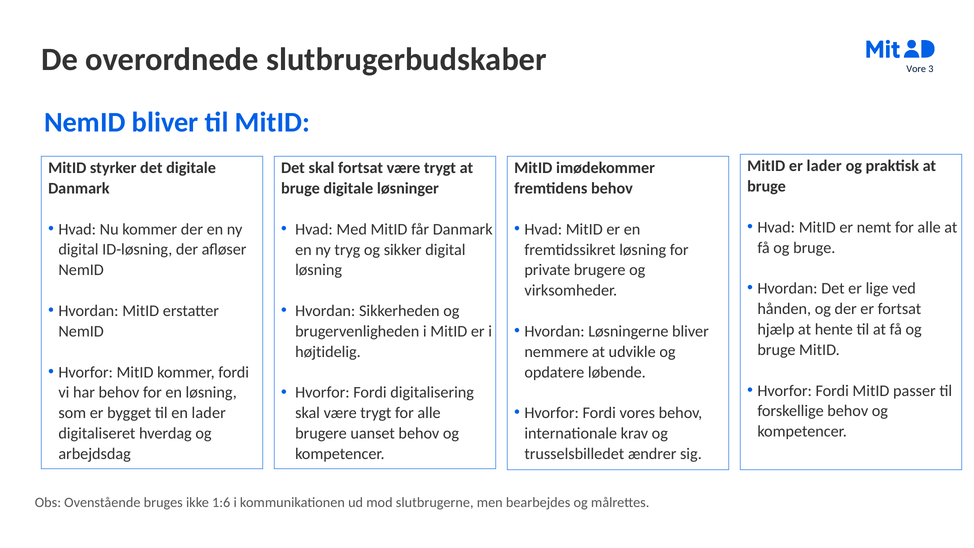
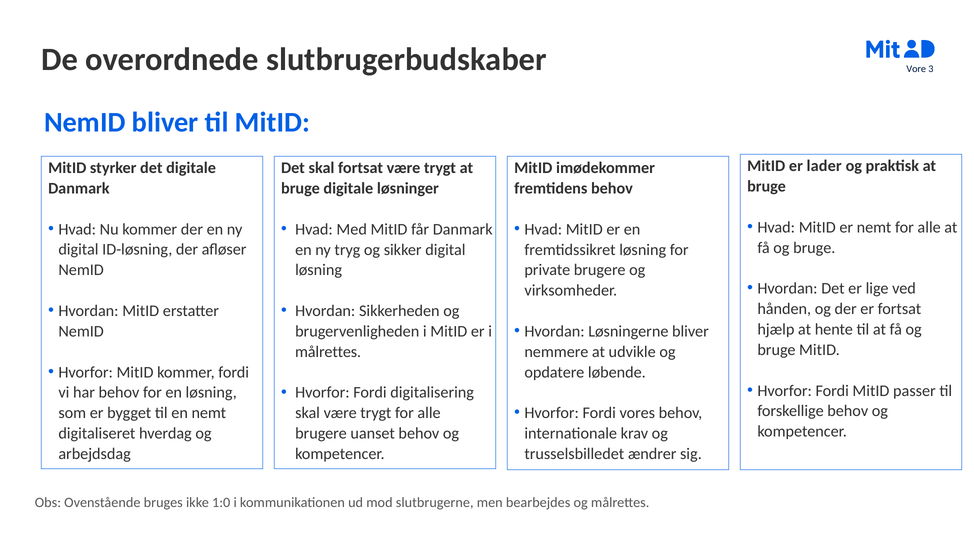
højtidelig: højtidelig -> målrettes (328, 352)
en lader: lader -> nemt (209, 413)
1:6: 1:6 -> 1:0 (221, 503)
